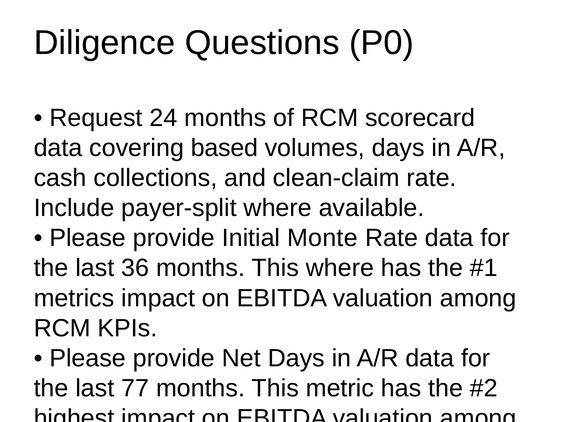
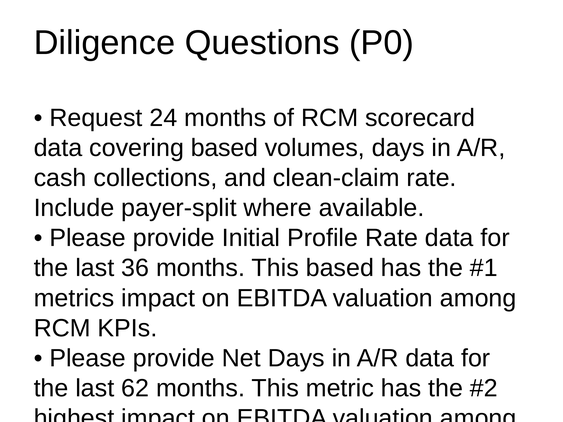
Monte: Monte -> Profile (323, 238)
This where: where -> based (340, 268)
77: 77 -> 62 (135, 388)
